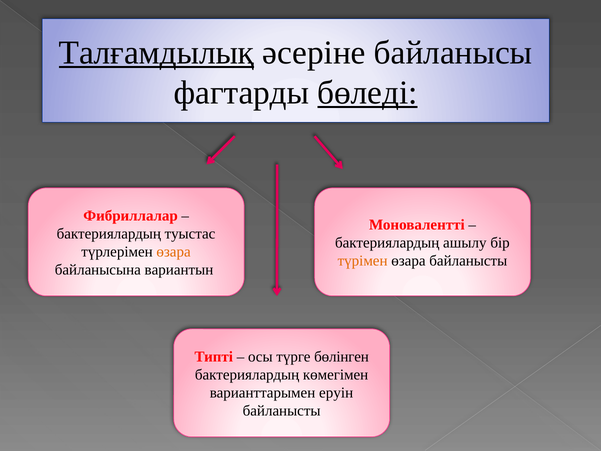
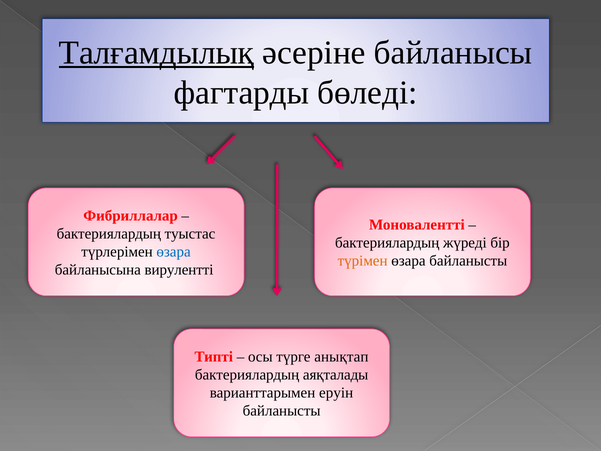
бөледі underline: present -> none (367, 93)
ашылу: ашылу -> жүреді (465, 243)
өзара colour: orange -> blue (174, 252)
вариантын: вариантын -> вирулентті (179, 270)
бөлінген: бөлінген -> анықтап (341, 357)
көмегімен: көмегімен -> аяқталады (336, 375)
